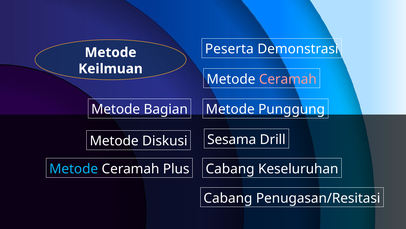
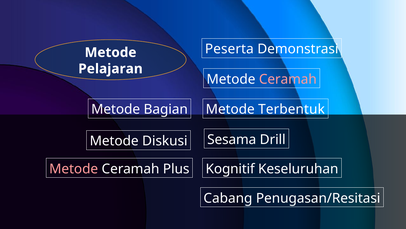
Keilmuan: Keilmuan -> Pelajaran (110, 69)
Punggung: Punggung -> Terbentuk (292, 109)
Metode colour: light blue -> pink (74, 168)
Cabang: Cabang -> Kognitif (230, 168)
